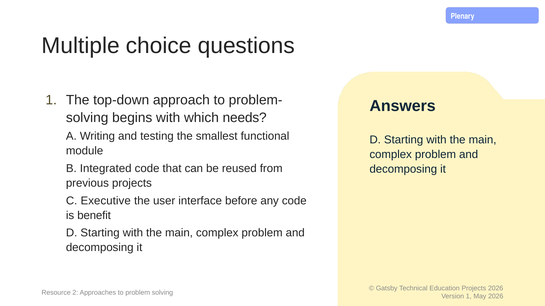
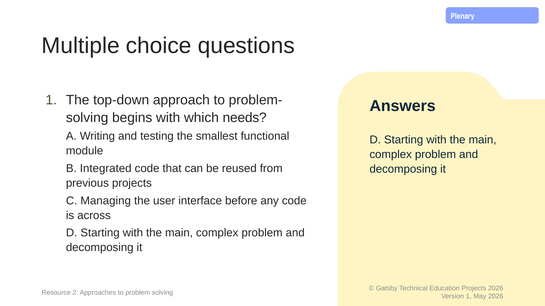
Executive: Executive -> Managing (106, 201)
benefit: benefit -> across (94, 216)
